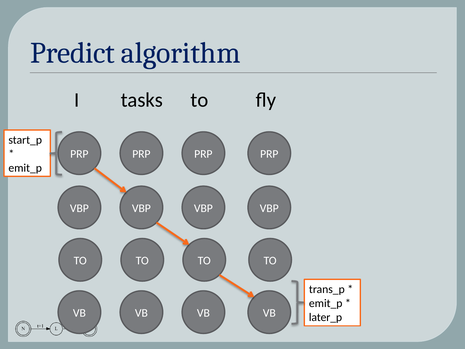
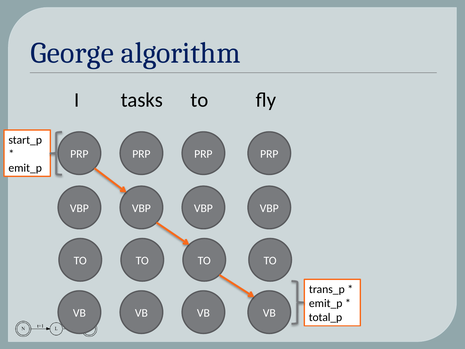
Predict: Predict -> George (72, 53)
later_p: later_p -> total_p (325, 317)
